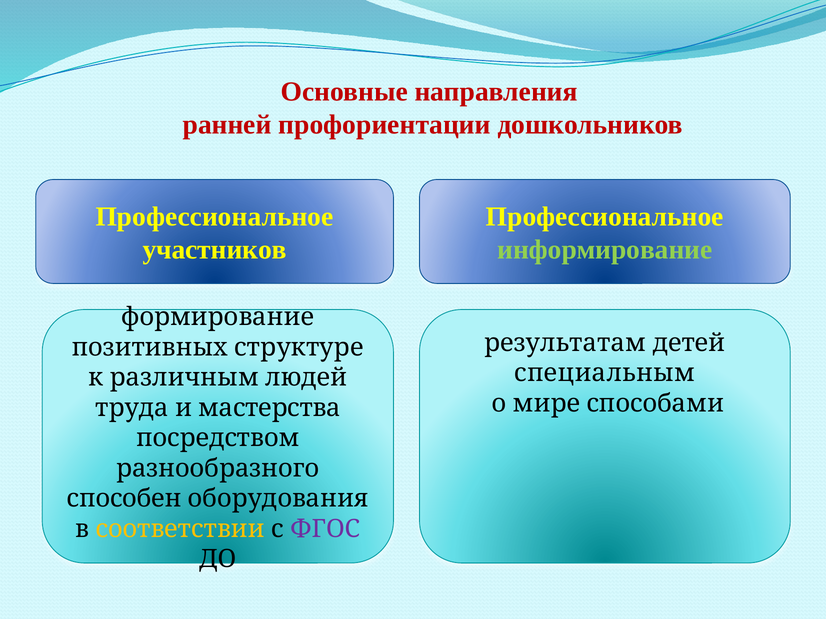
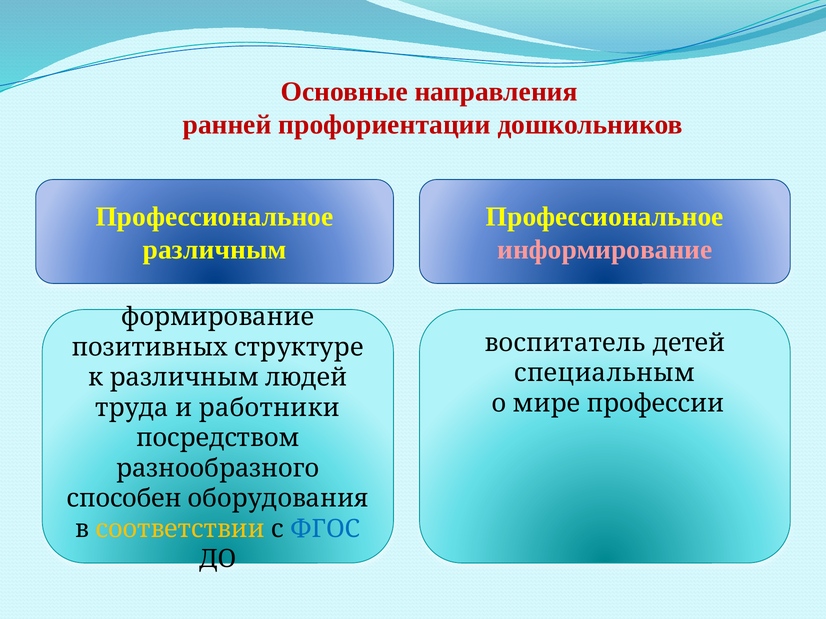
участников: участников -> различным (215, 250)
информирование colour: light green -> pink (605, 250)
результатам: результатам -> воспитатель (565, 343)
способами: способами -> профессии (655, 404)
мастерства: мастерства -> работники (269, 408)
ФГОС colour: purple -> blue (325, 529)
